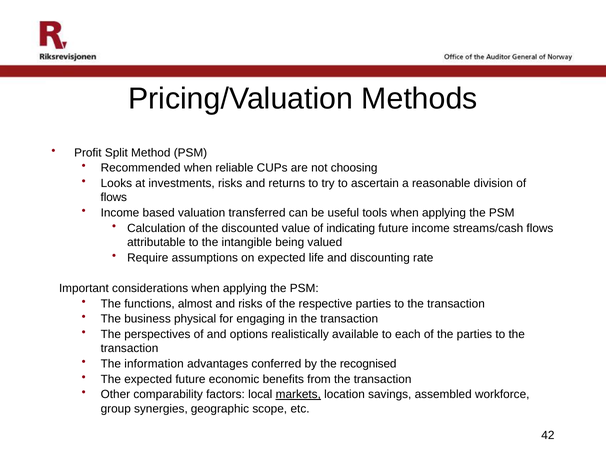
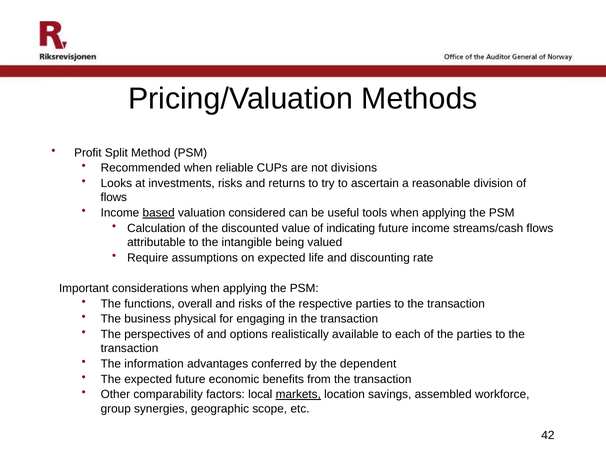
choosing: choosing -> divisions (354, 168)
based underline: none -> present (159, 213)
transferred: transferred -> considered (257, 213)
almost: almost -> overall (195, 303)
recognised: recognised -> dependent (368, 363)
